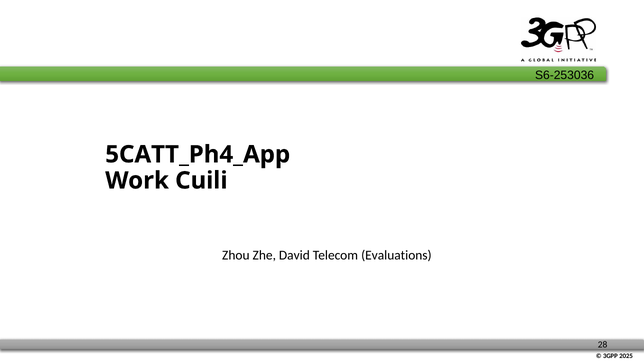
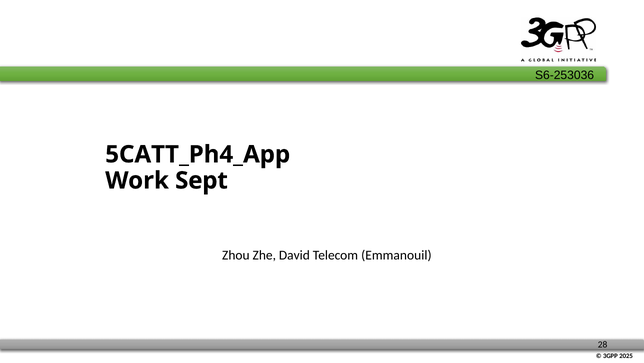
Cuili: Cuili -> Sept (201, 180)
Evaluations: Evaluations -> Emmanouil (396, 255)
